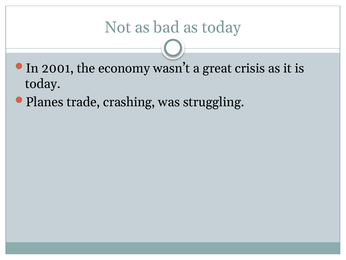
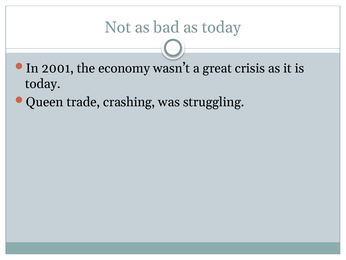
Planes: Planes -> Queen (45, 102)
